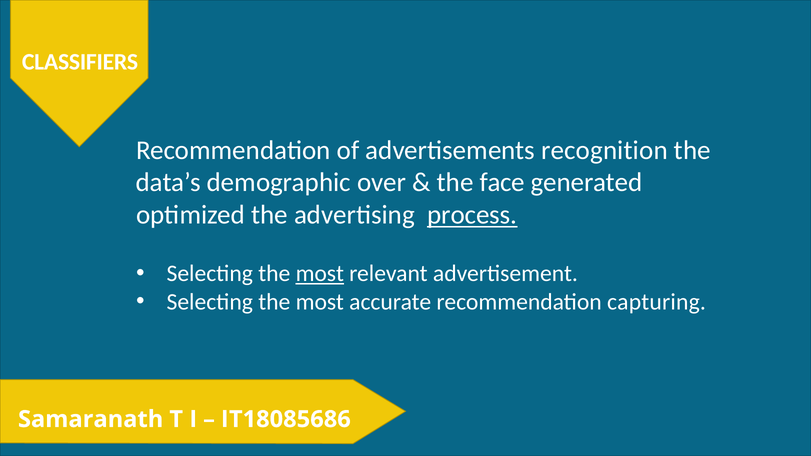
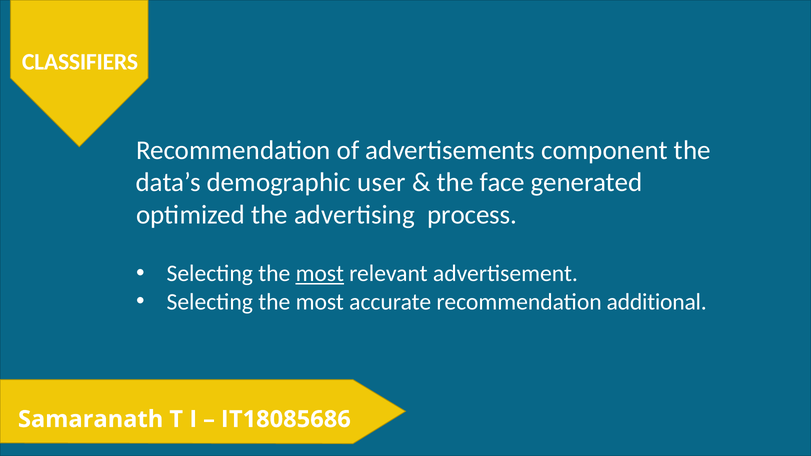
recognition: recognition -> component (605, 150)
over: over -> user (381, 183)
process underline: present -> none (472, 215)
capturing: capturing -> additional (657, 302)
